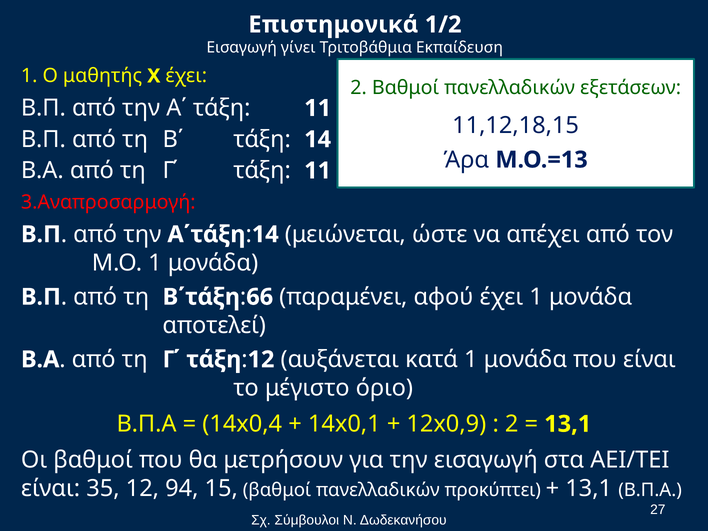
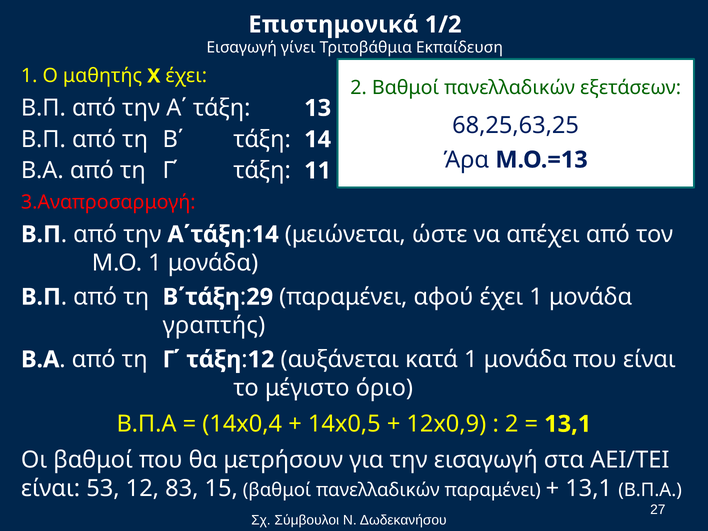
Α΄ τάξη 11: 11 -> 13 (318, 108)
11,12,18,15: 11,12,18,15 -> 68,25,63,25 (516, 126)
66: 66 -> 29 (260, 297)
αποτελεί: αποτελεί -> γραπτής (214, 325)
14x0,1: 14x0,1 -> 14x0,5 (344, 424)
35: 35 -> 53 (103, 489)
94: 94 -> 83 (182, 489)
πανελλαδικών προκύπτει: προκύπτει -> παραμένει (493, 490)
